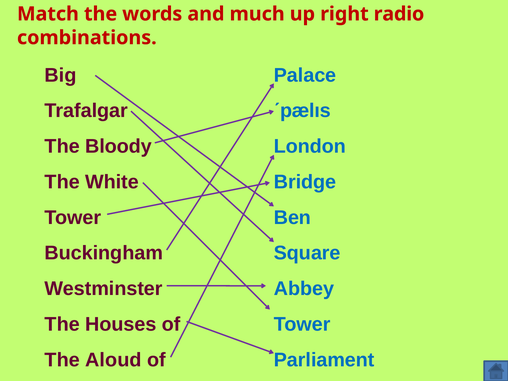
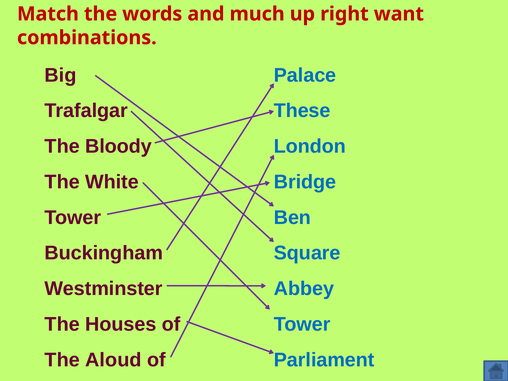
radio: radio -> want (399, 14)
ʹpælıs: ʹpælıs -> These (302, 111)
